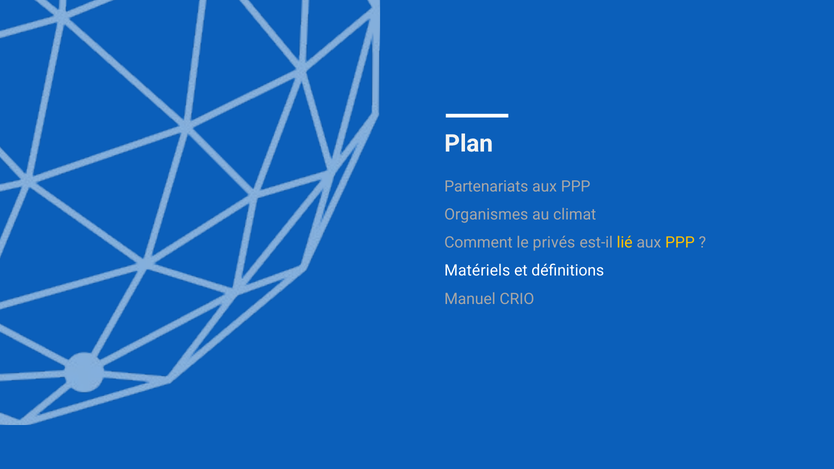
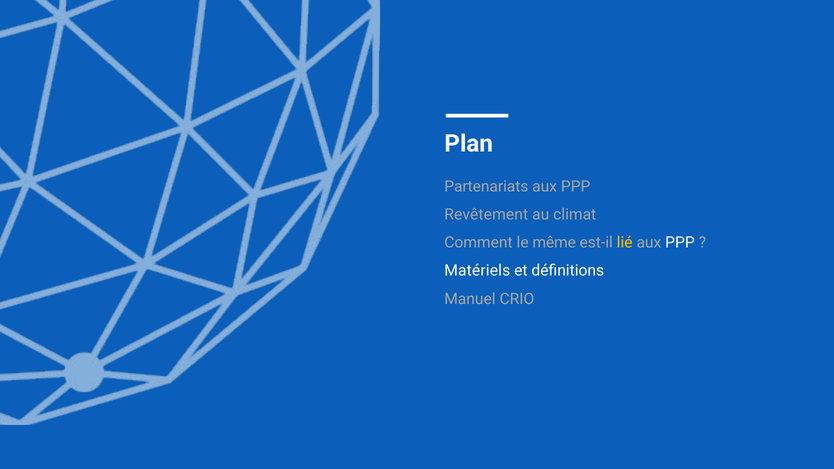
Organismes: Organismes -> Revêtement (486, 215)
privés: privés -> même (554, 243)
PPP colour: yellow -> white (680, 243)
